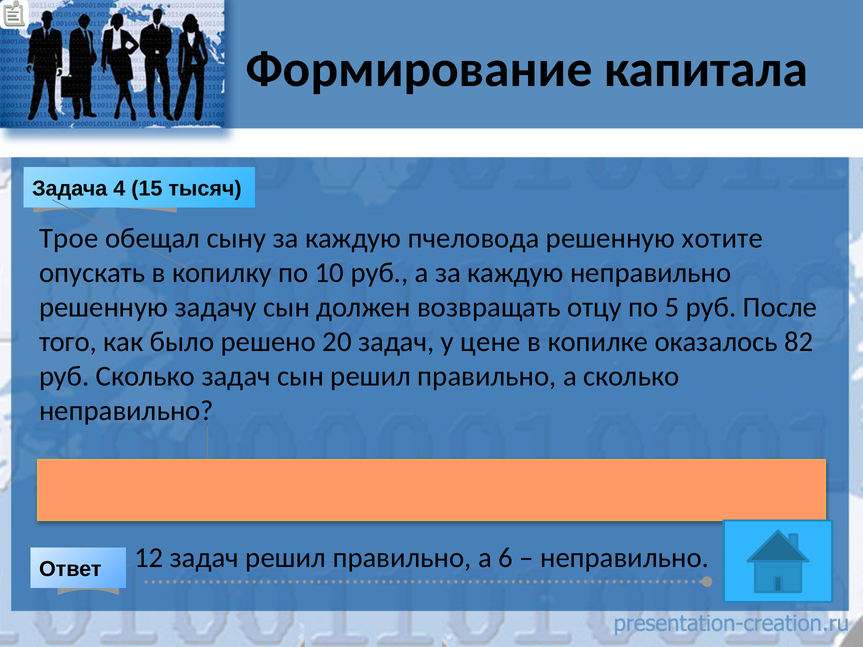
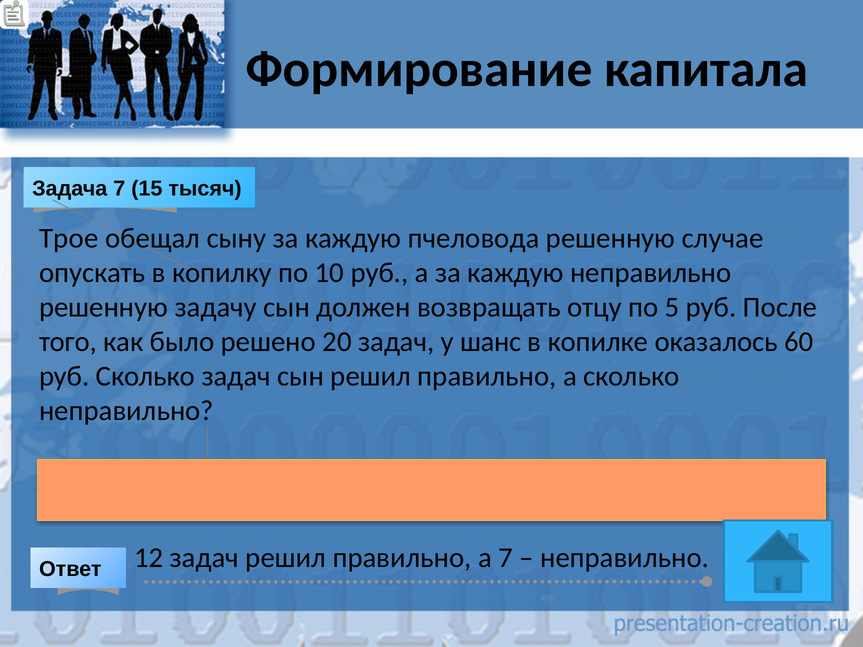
Задача 4: 4 -> 7 (119, 189)
хотите: хотите -> случае (723, 238)
цене: цене -> шанс (491, 342)
82: 82 -> 60 (799, 342)
а 6: 6 -> 7 (506, 558)
